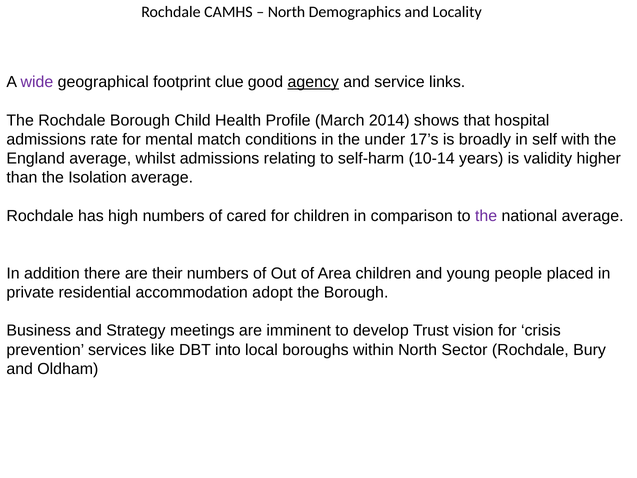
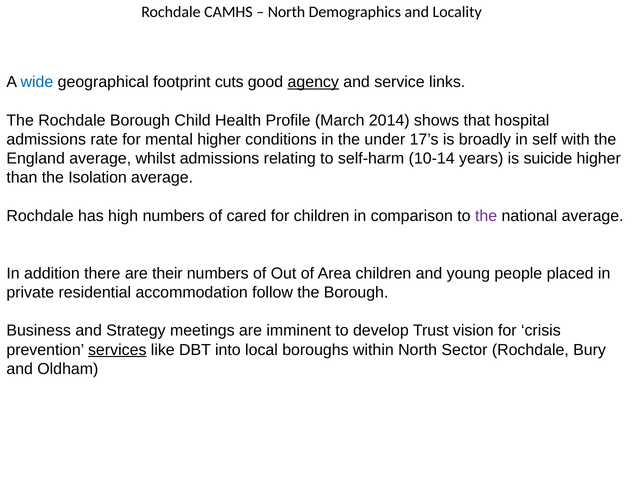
wide colour: purple -> blue (37, 82)
clue: clue -> cuts (229, 82)
mental match: match -> higher (219, 139)
validity: validity -> suicide (548, 159)
adopt: adopt -> follow (273, 292)
services underline: none -> present (117, 350)
